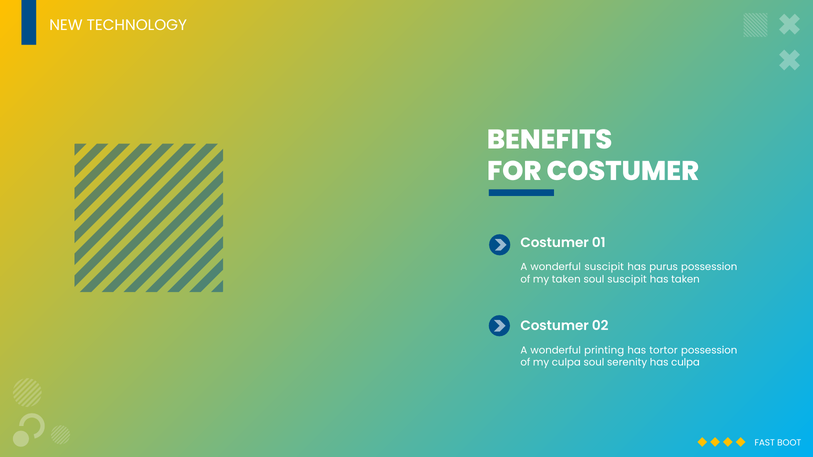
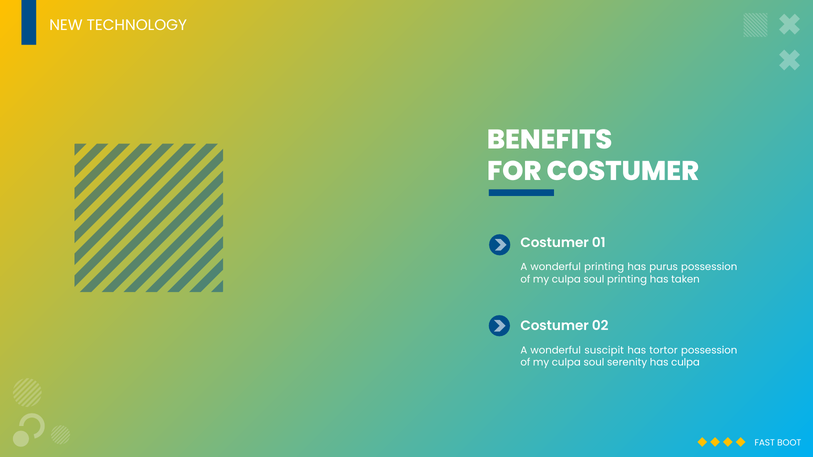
wonderful suscipit: suscipit -> printing (604, 267)
taken: taken -> culpa (566, 279)
soul suscipit: suscipit -> printing (627, 279)
printing: printing -> suscipit (604, 350)
